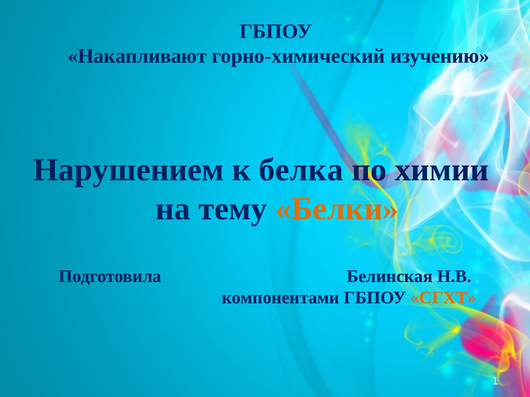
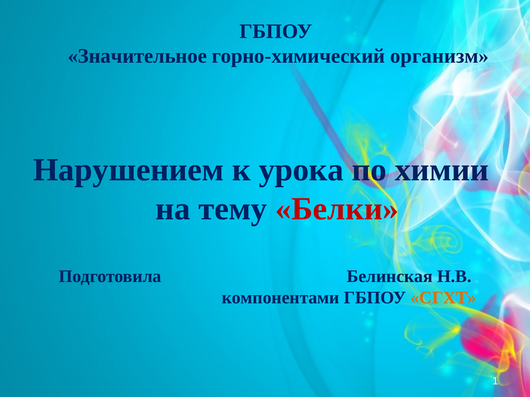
Накапливают: Накапливают -> Значительное (137, 56)
изучению: изучению -> организм (440, 56)
белка: белка -> урока (301, 170)
Белки colour: orange -> red (337, 209)
